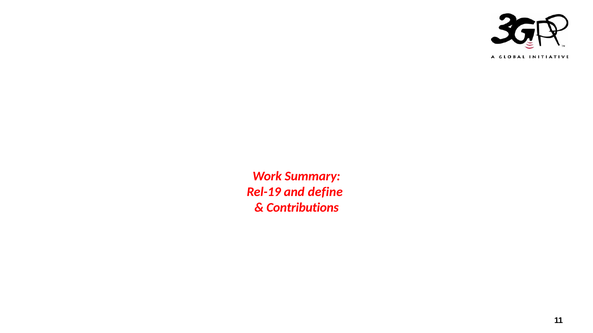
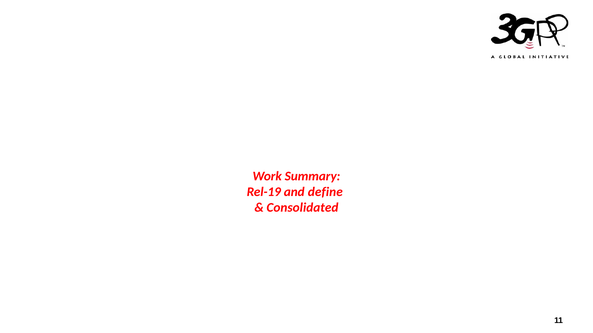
Contributions: Contributions -> Consolidated (302, 208)
